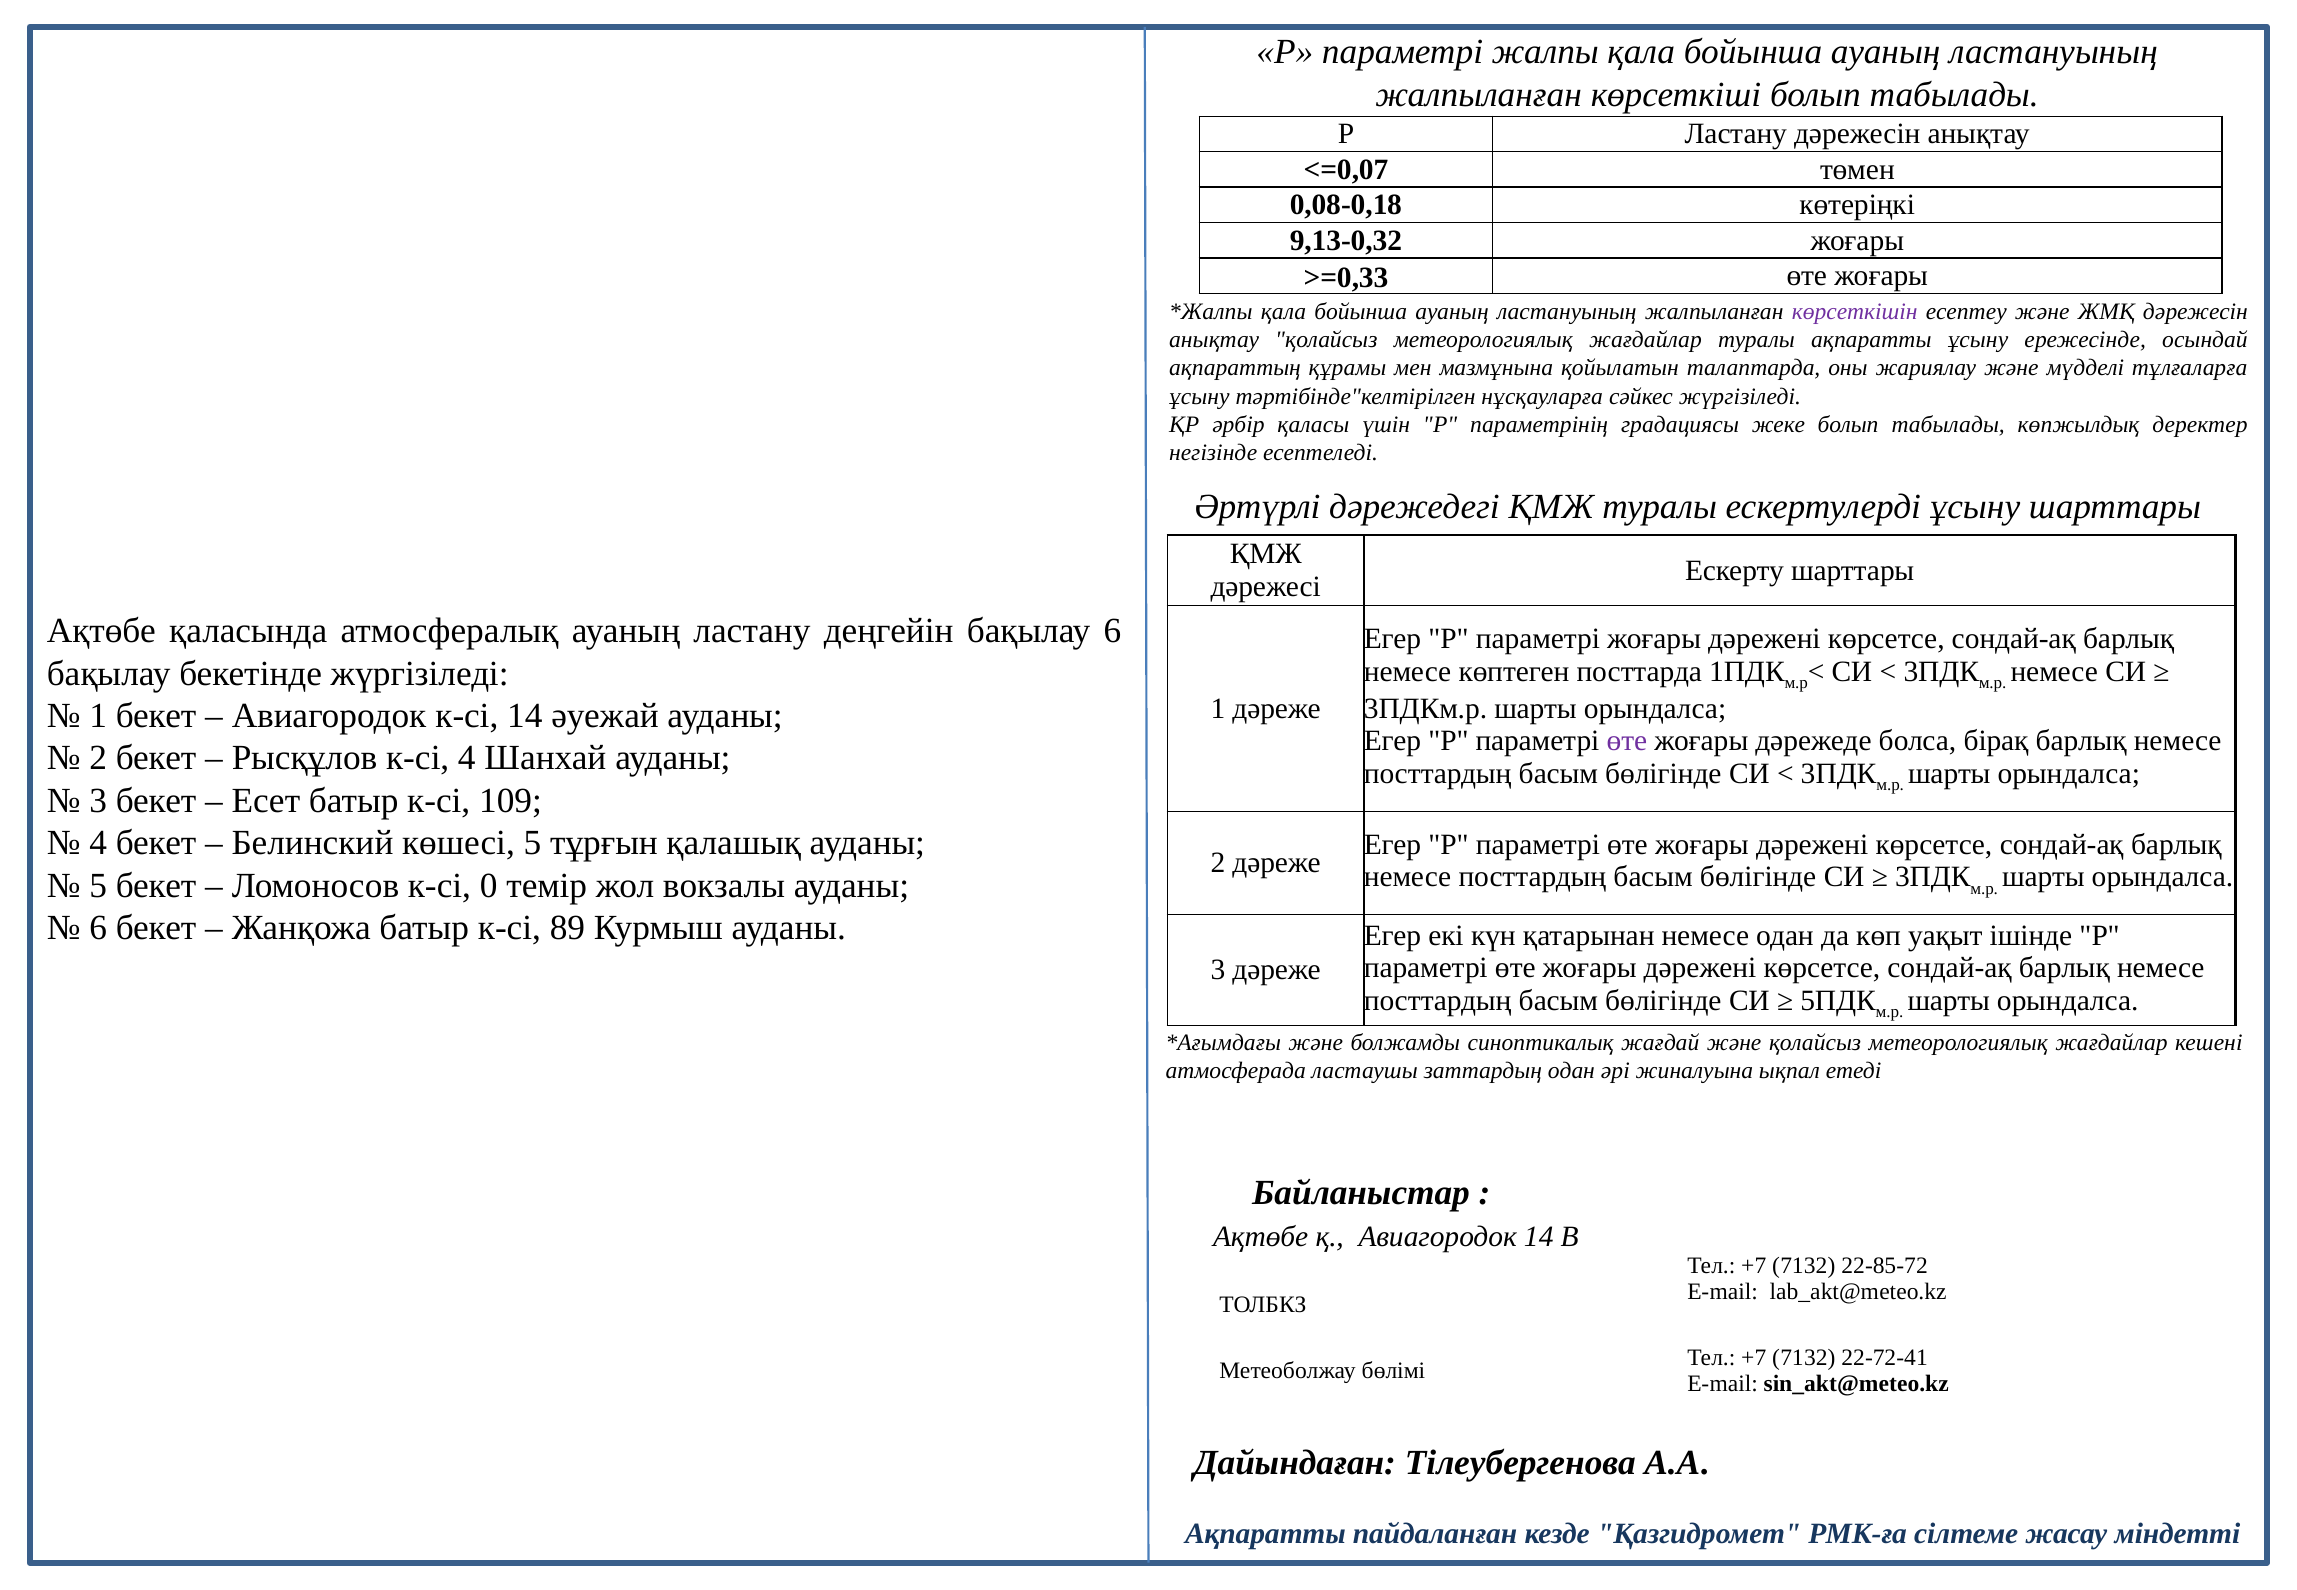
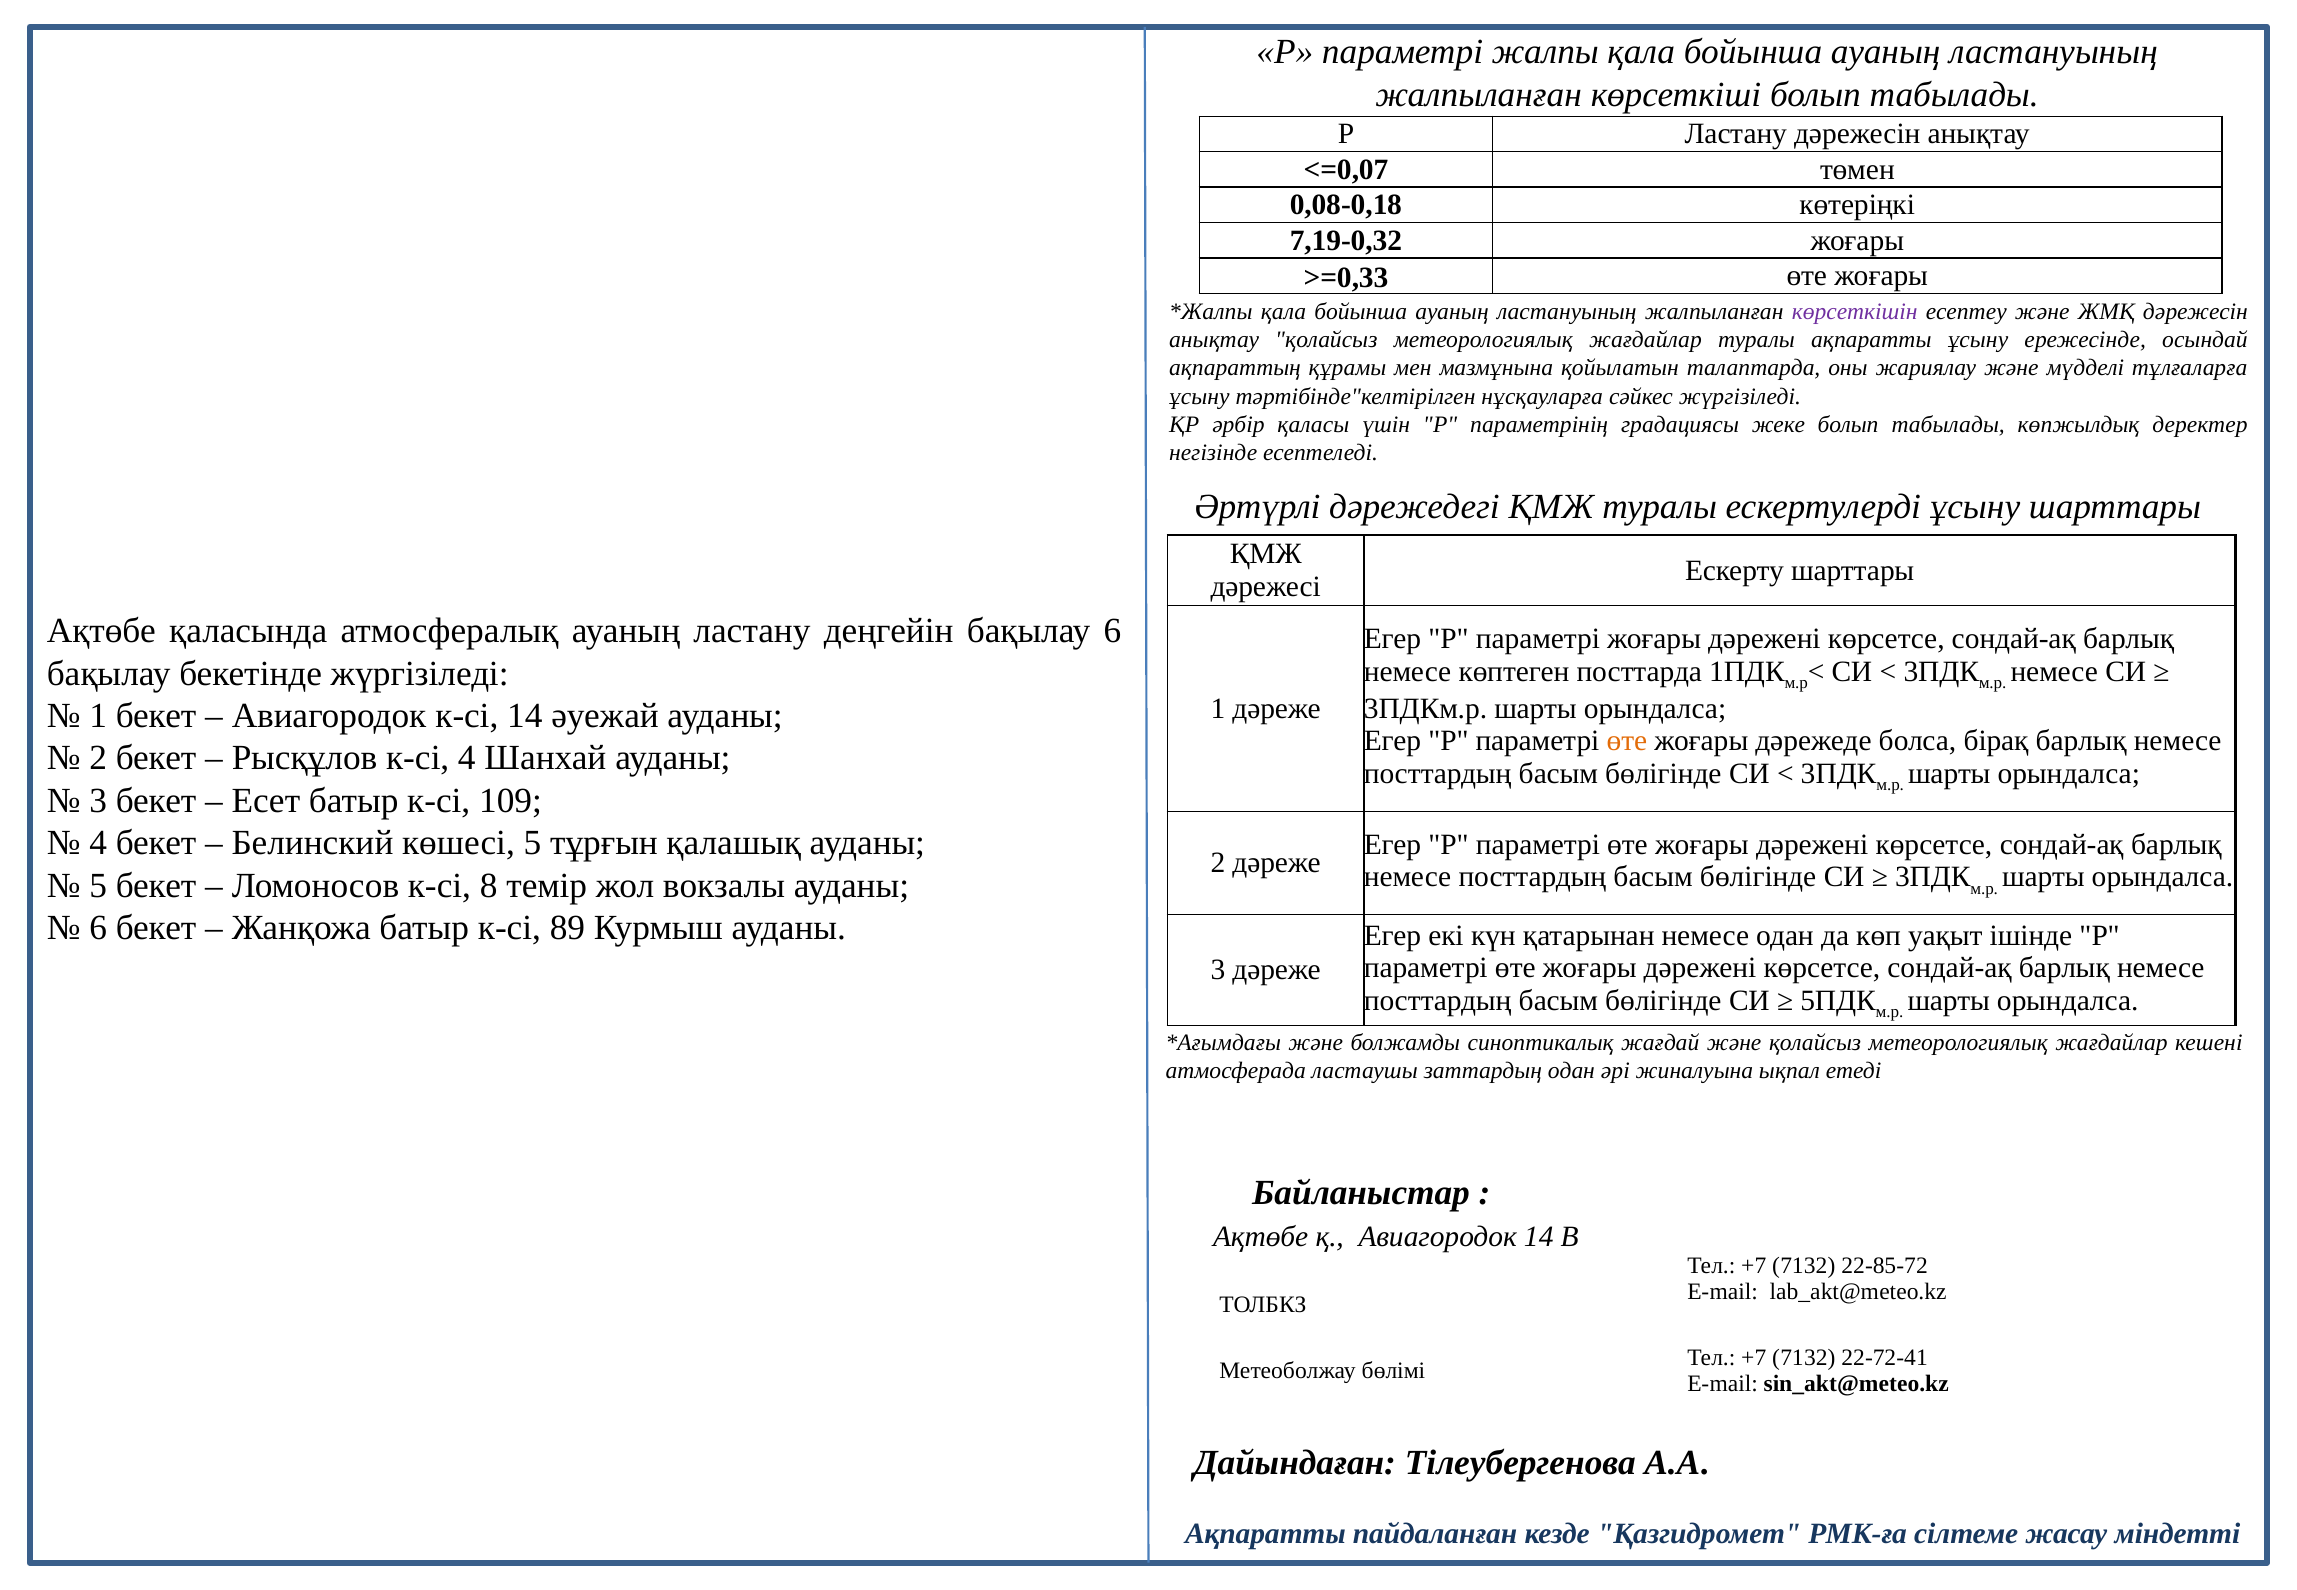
9,13-0,32: 9,13-0,32 -> 7,19-0,32 (1346, 241)
өте colour: purple -> orange (1627, 741)
0: 0 -> 8 (489, 886)
